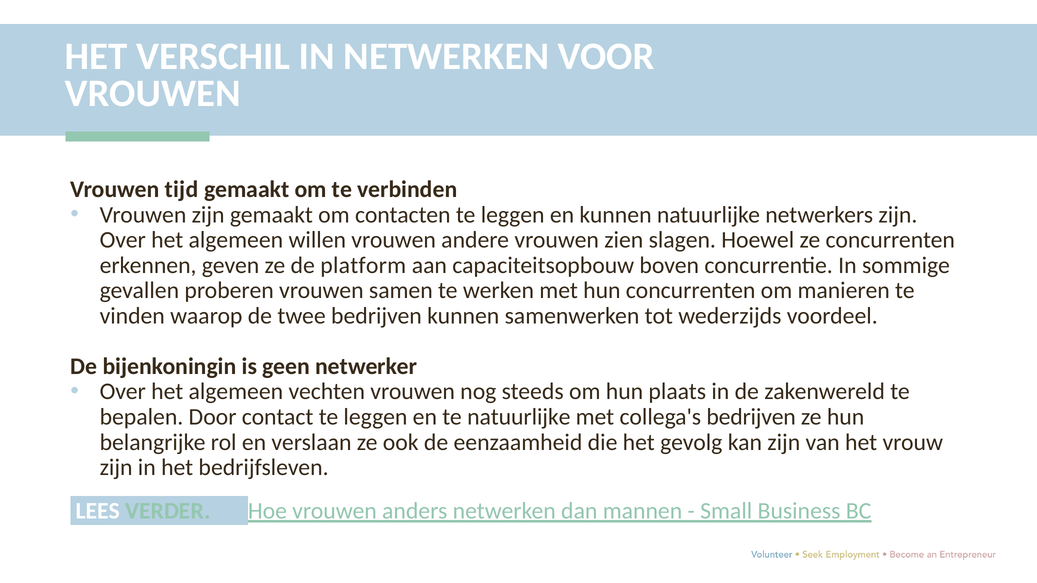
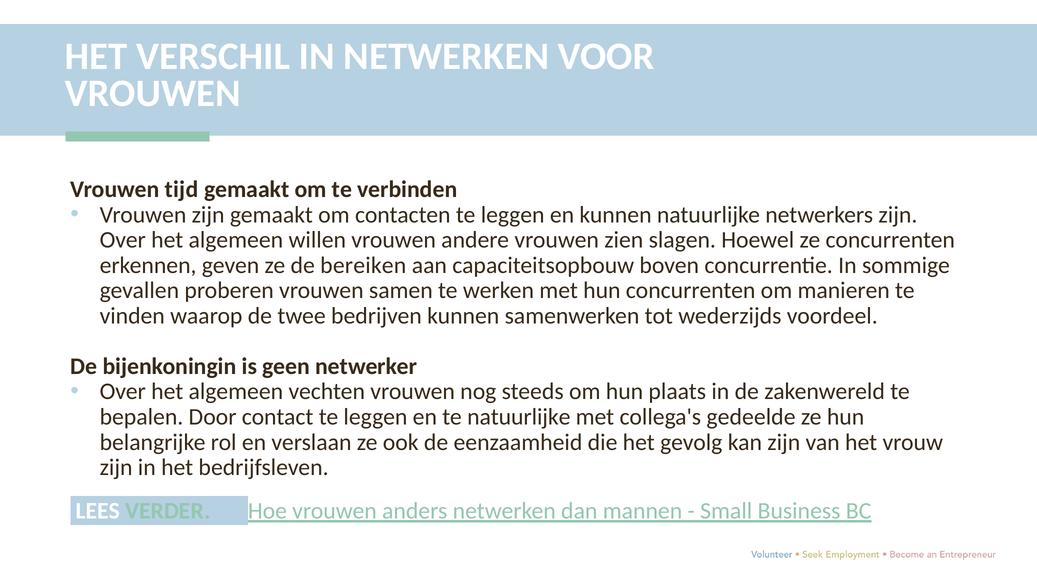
platform: platform -> bereiken (363, 265)
collega's bedrijven: bedrijven -> gedeelde (751, 417)
